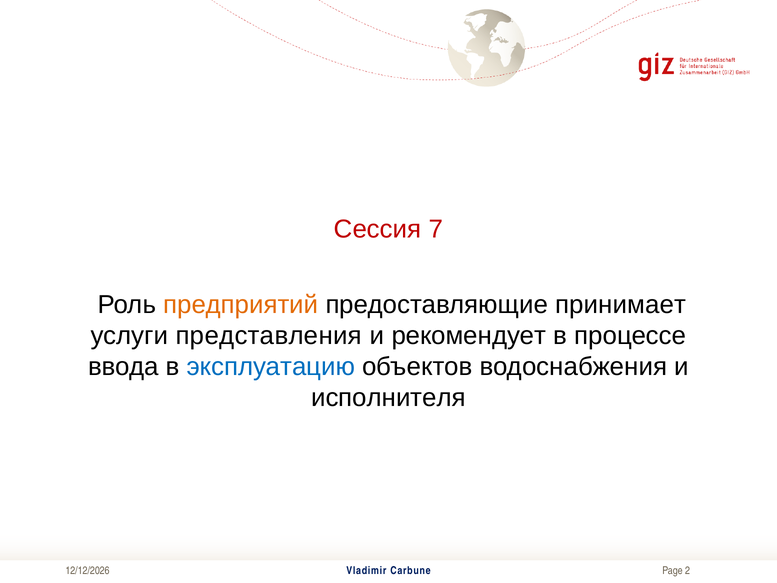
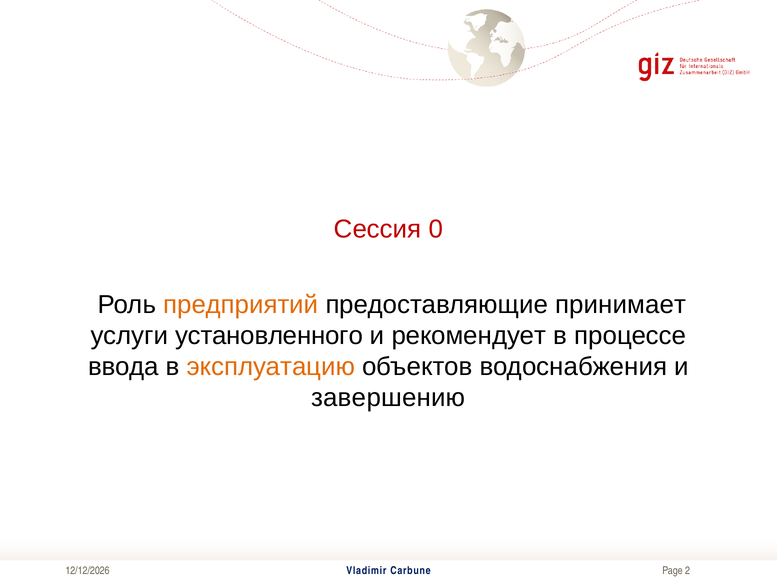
7: 7 -> 0 (436, 229)
представления: представления -> установленного (269, 335)
эксплуатацию colour: blue -> orange (271, 367)
исполнителя: исполнителя -> завершению (388, 398)
